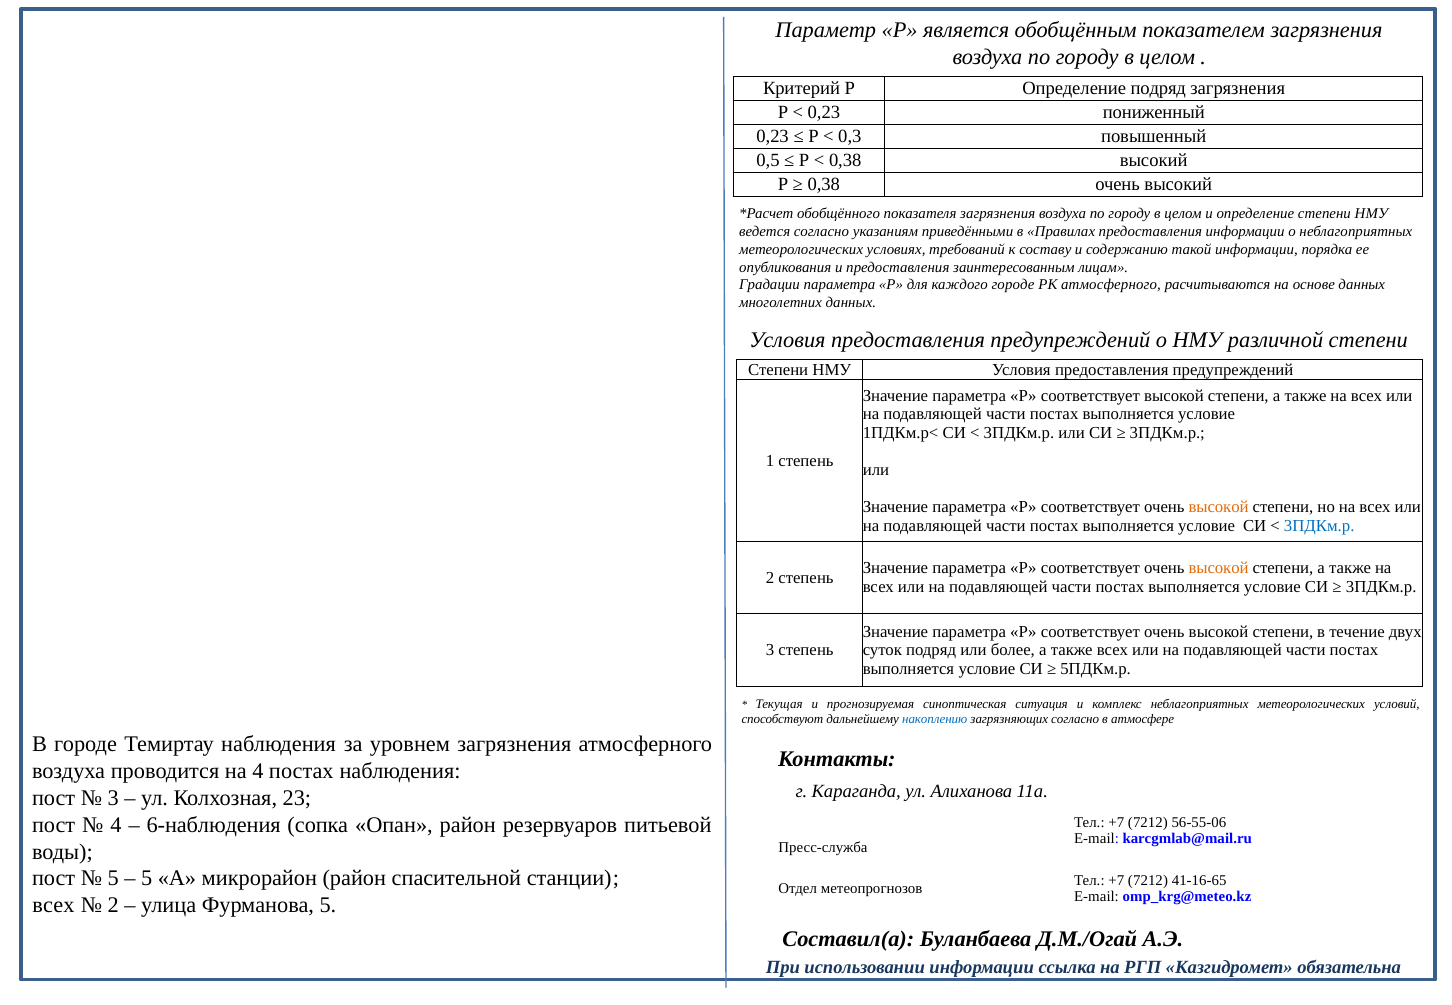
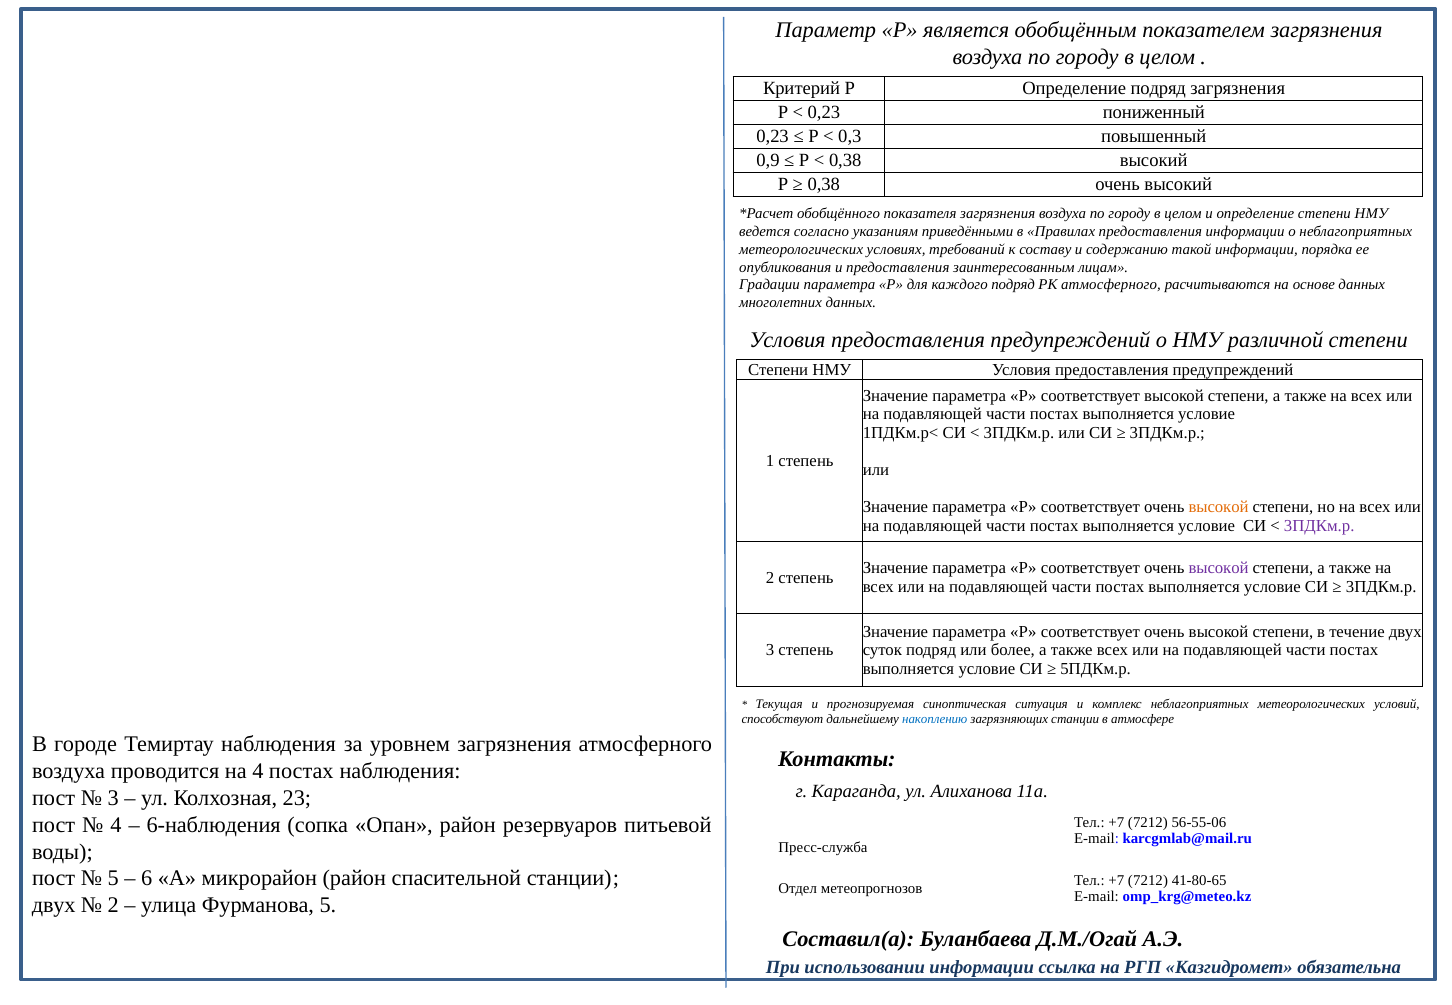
0,5: 0,5 -> 0,9 (768, 160)
каждого городе: городе -> подряд (1013, 285)
3ПДКм.р colour: blue -> purple (1319, 526)
высокой colour: orange -> purple (1219, 568)
загрязняющих согласно: согласно -> станции (1075, 720)
5: 5 -> 6 (147, 879)
41-16-65: 41-16-65 -> 41-80-65 (1199, 881)
всех: всех -> двух (54, 906)
